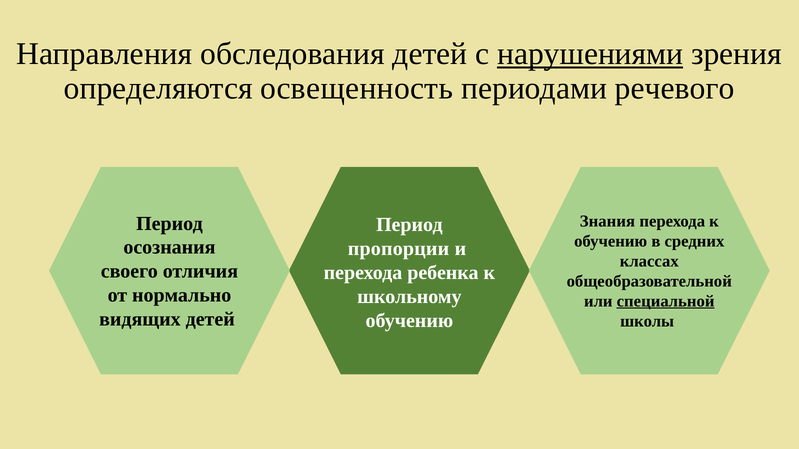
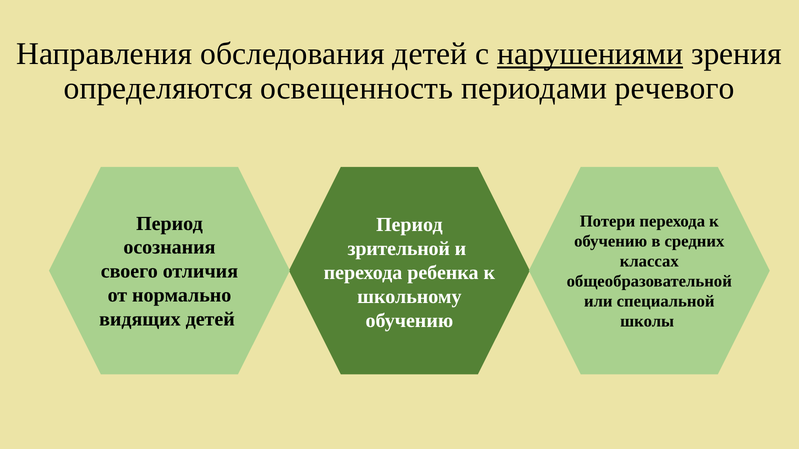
Знания: Знания -> Потери (608, 221)
пропорции: пропорции -> зрительной (399, 249)
специальной underline: present -> none (666, 301)
